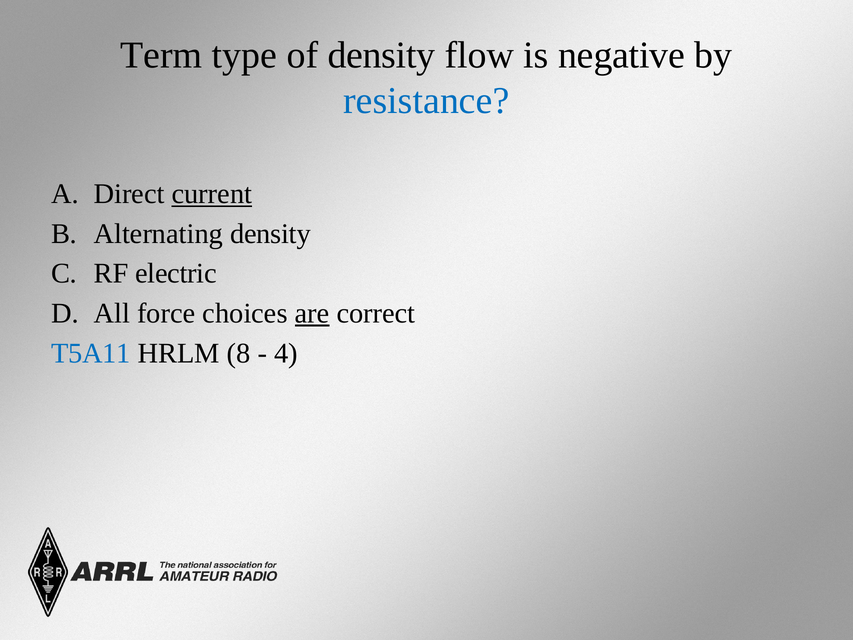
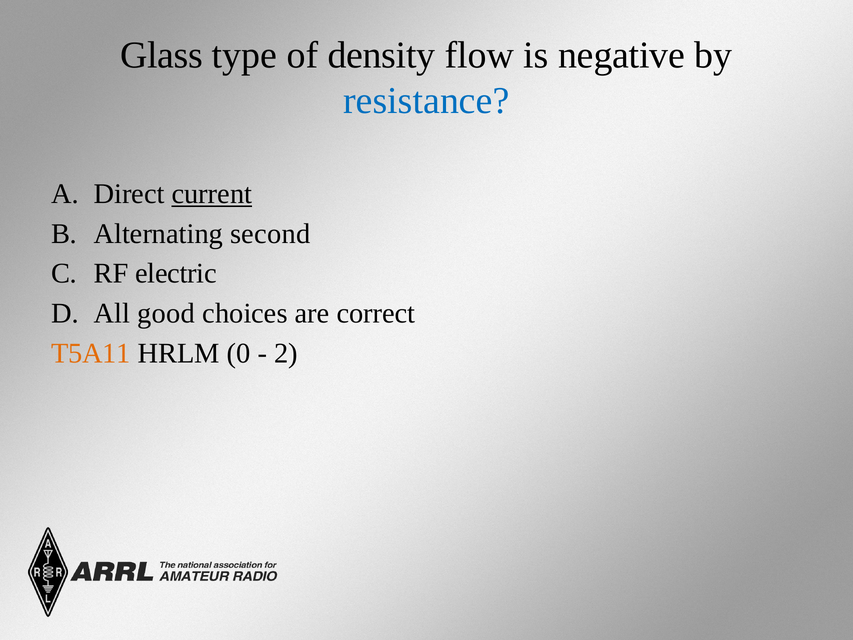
Term: Term -> Glass (162, 55)
Alternating density: density -> second (270, 234)
force: force -> good (166, 313)
are underline: present -> none (312, 313)
T5A11 colour: blue -> orange (91, 353)
8: 8 -> 0 (239, 353)
4: 4 -> 2 (286, 353)
